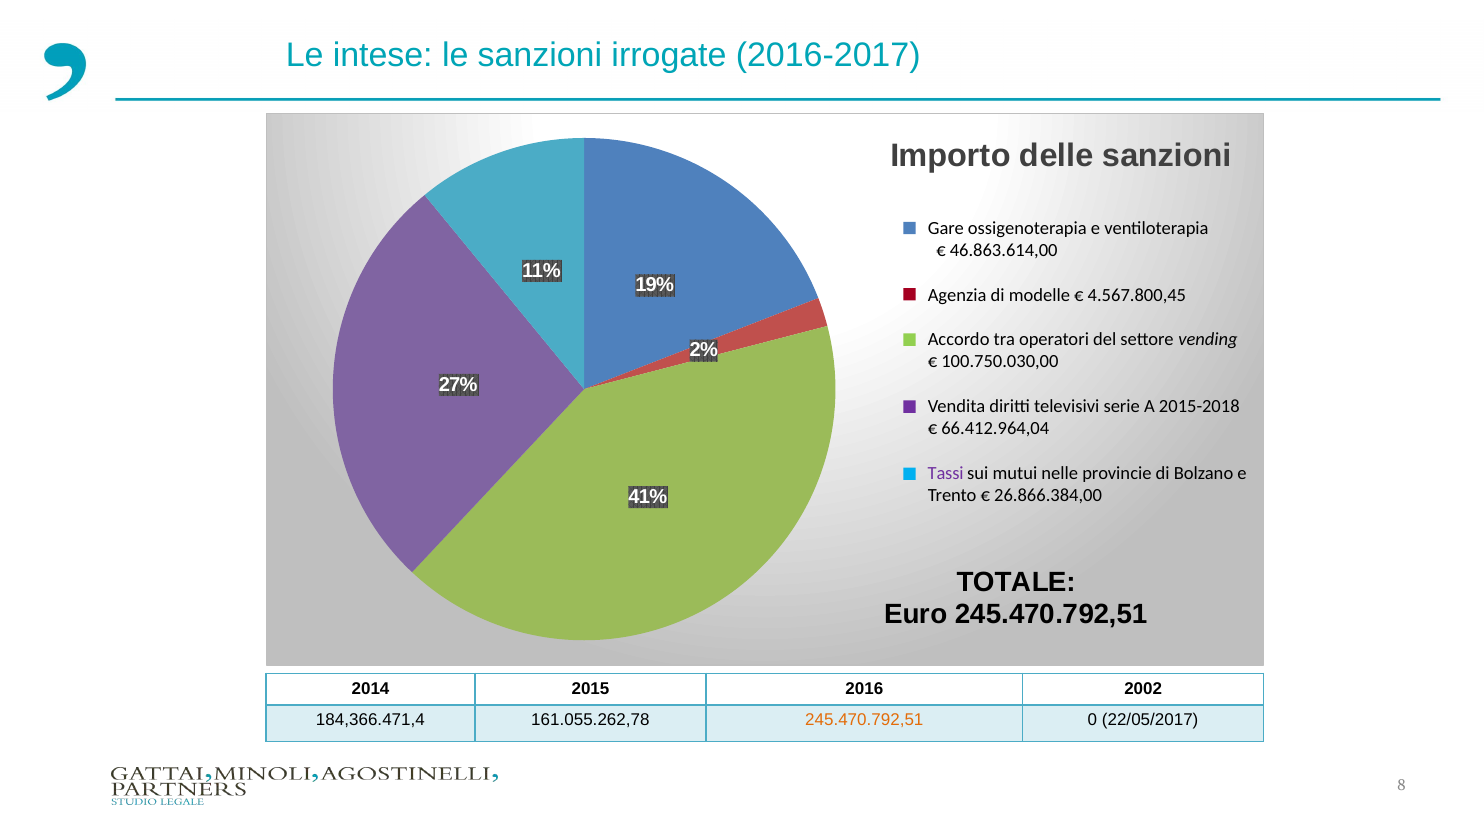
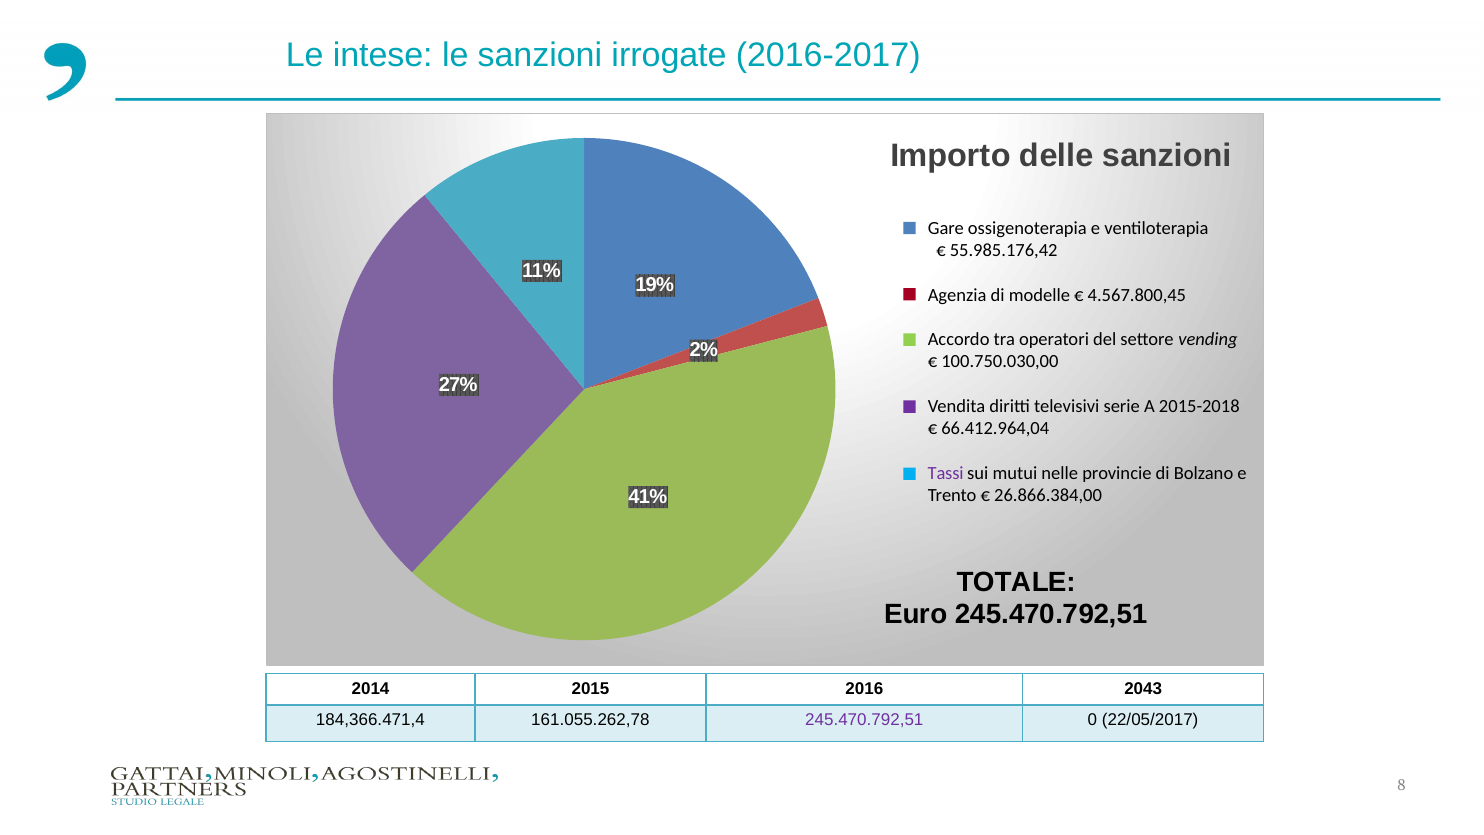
46.863.614,00: 46.863.614,00 -> 55.985.176,42 (1004, 250)
2002: 2002 -> 2043 (1143, 688)
245.470.792,51 colour: orange -> purple (864, 720)
